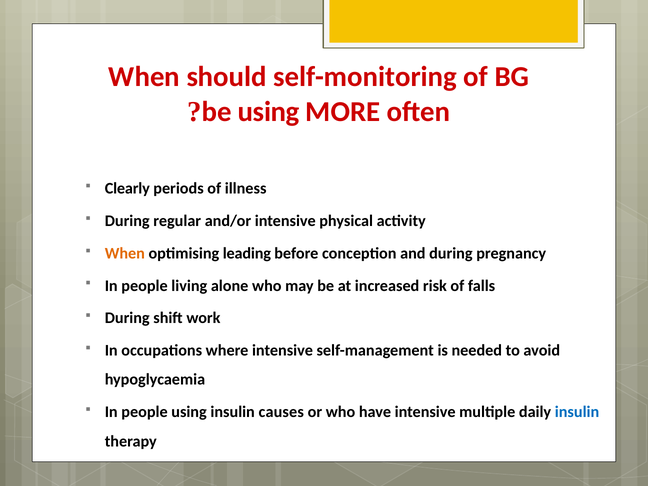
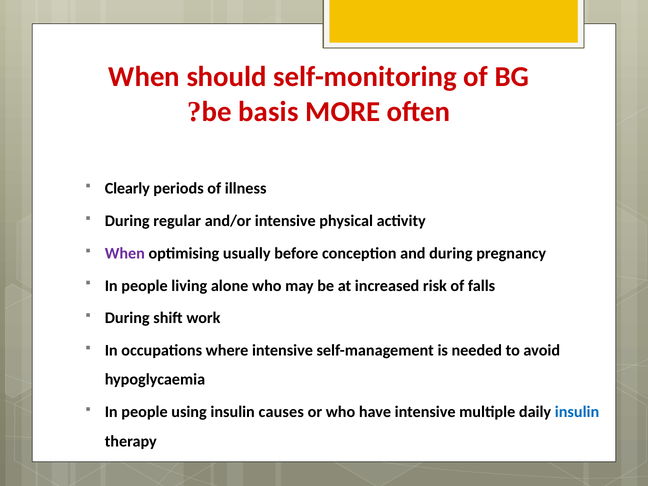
be using: using -> basis (268, 112)
When colour: orange -> purple (125, 253)
leading: leading -> usually (247, 253)
